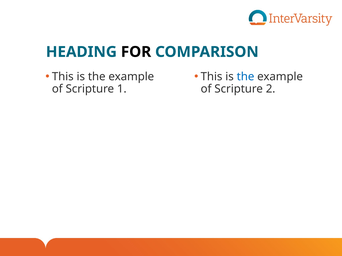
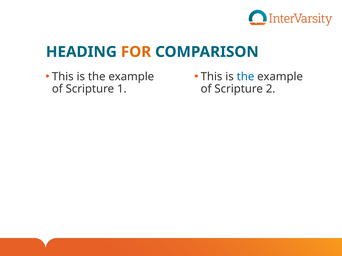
FOR colour: black -> orange (136, 52)
